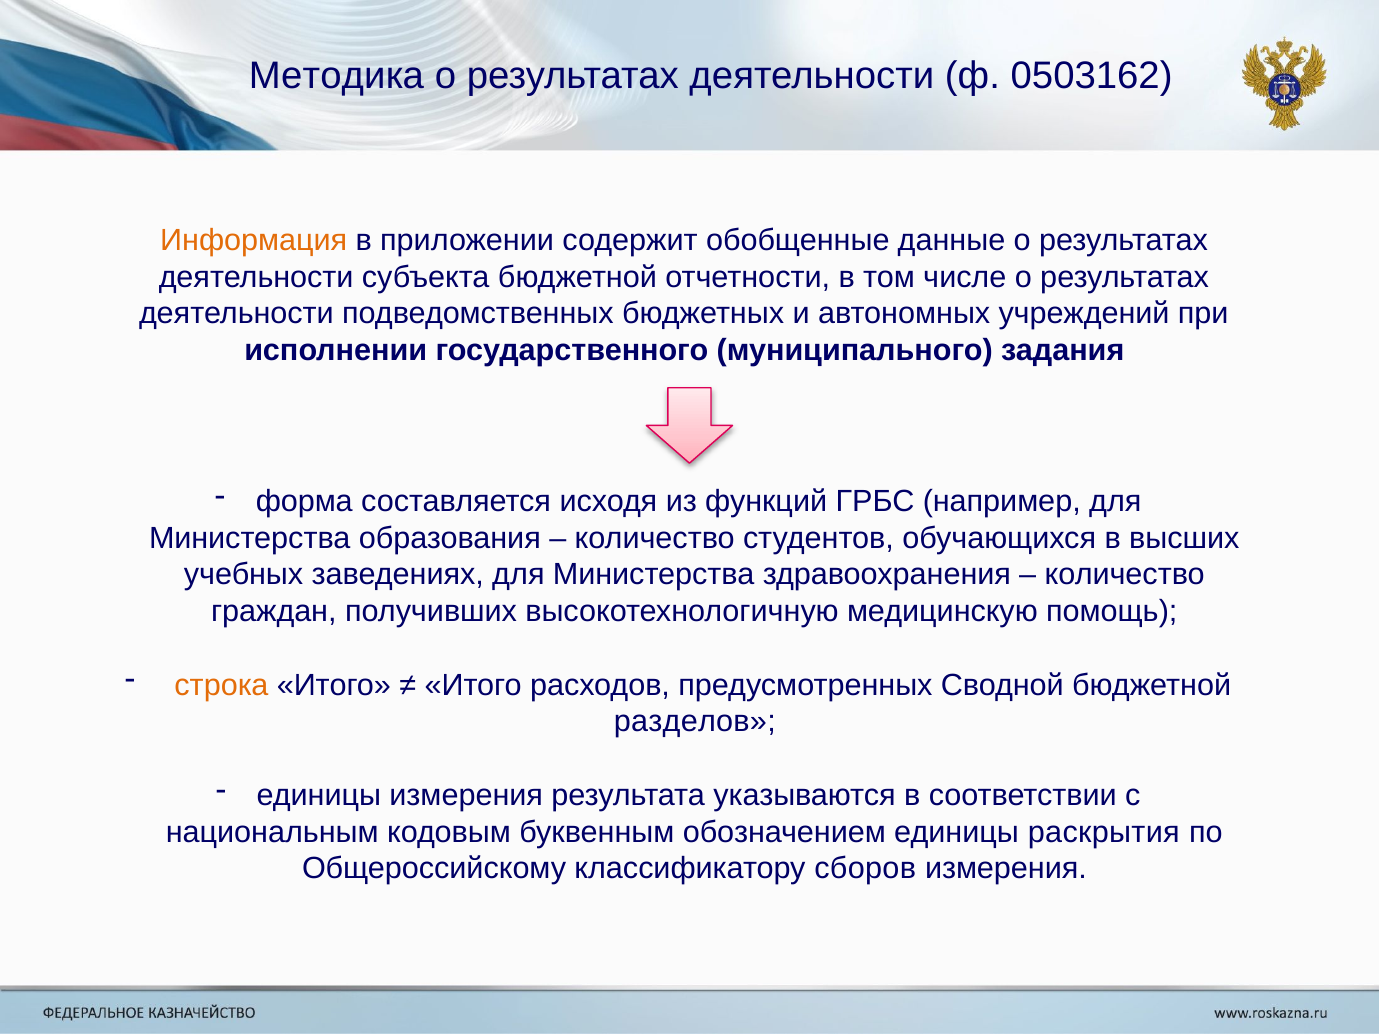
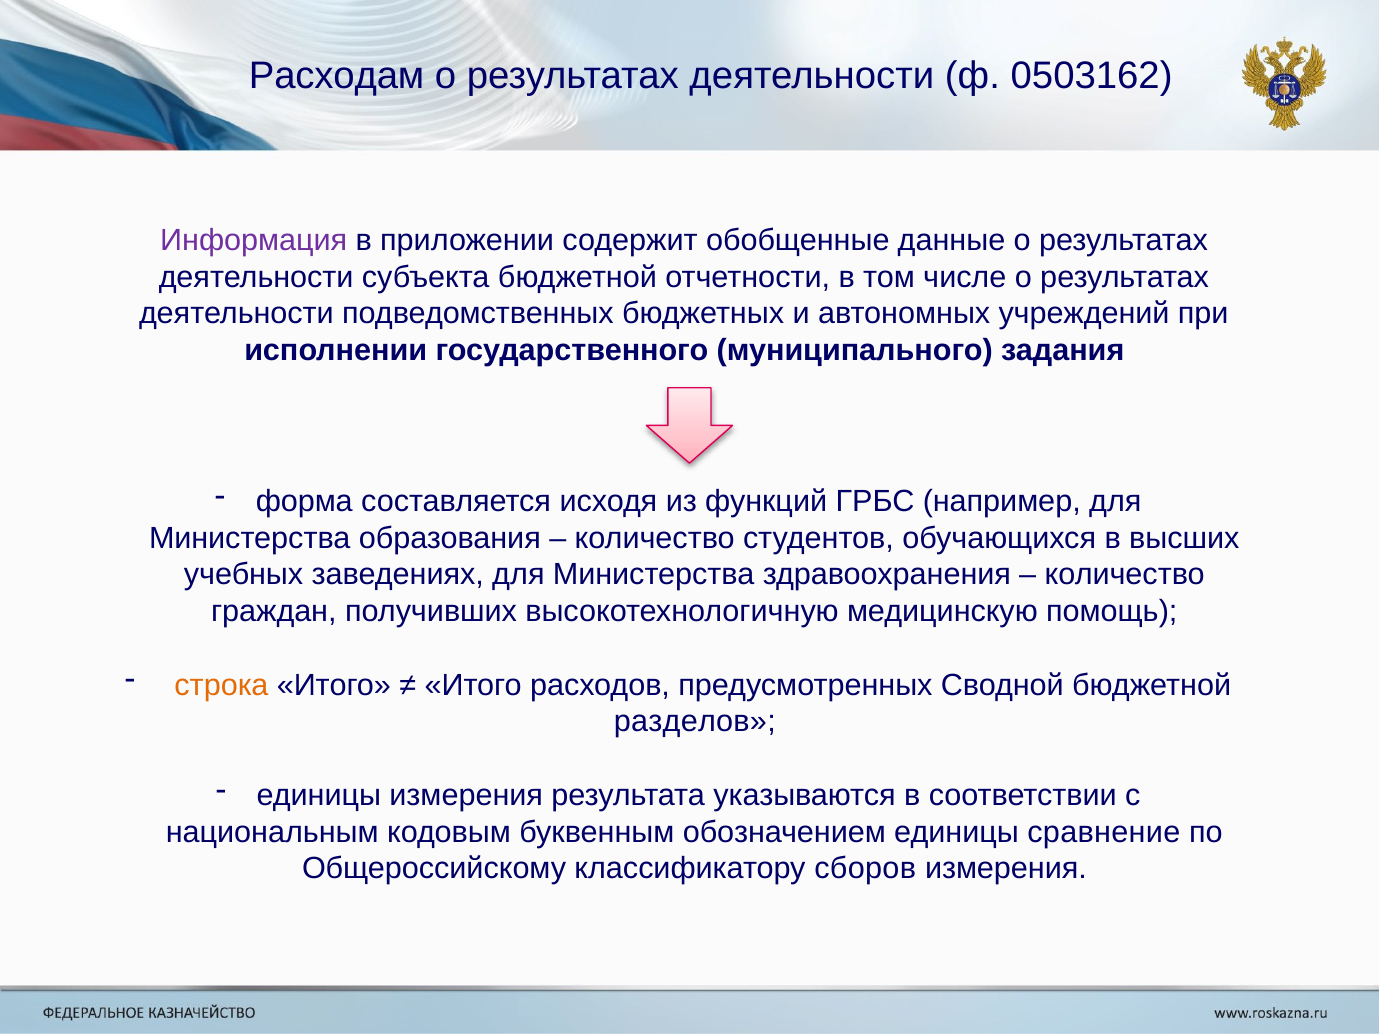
Методика: Методика -> Расходам (337, 76)
Информация colour: orange -> purple (254, 240)
раскрытия: раскрытия -> сравнение (1104, 832)
